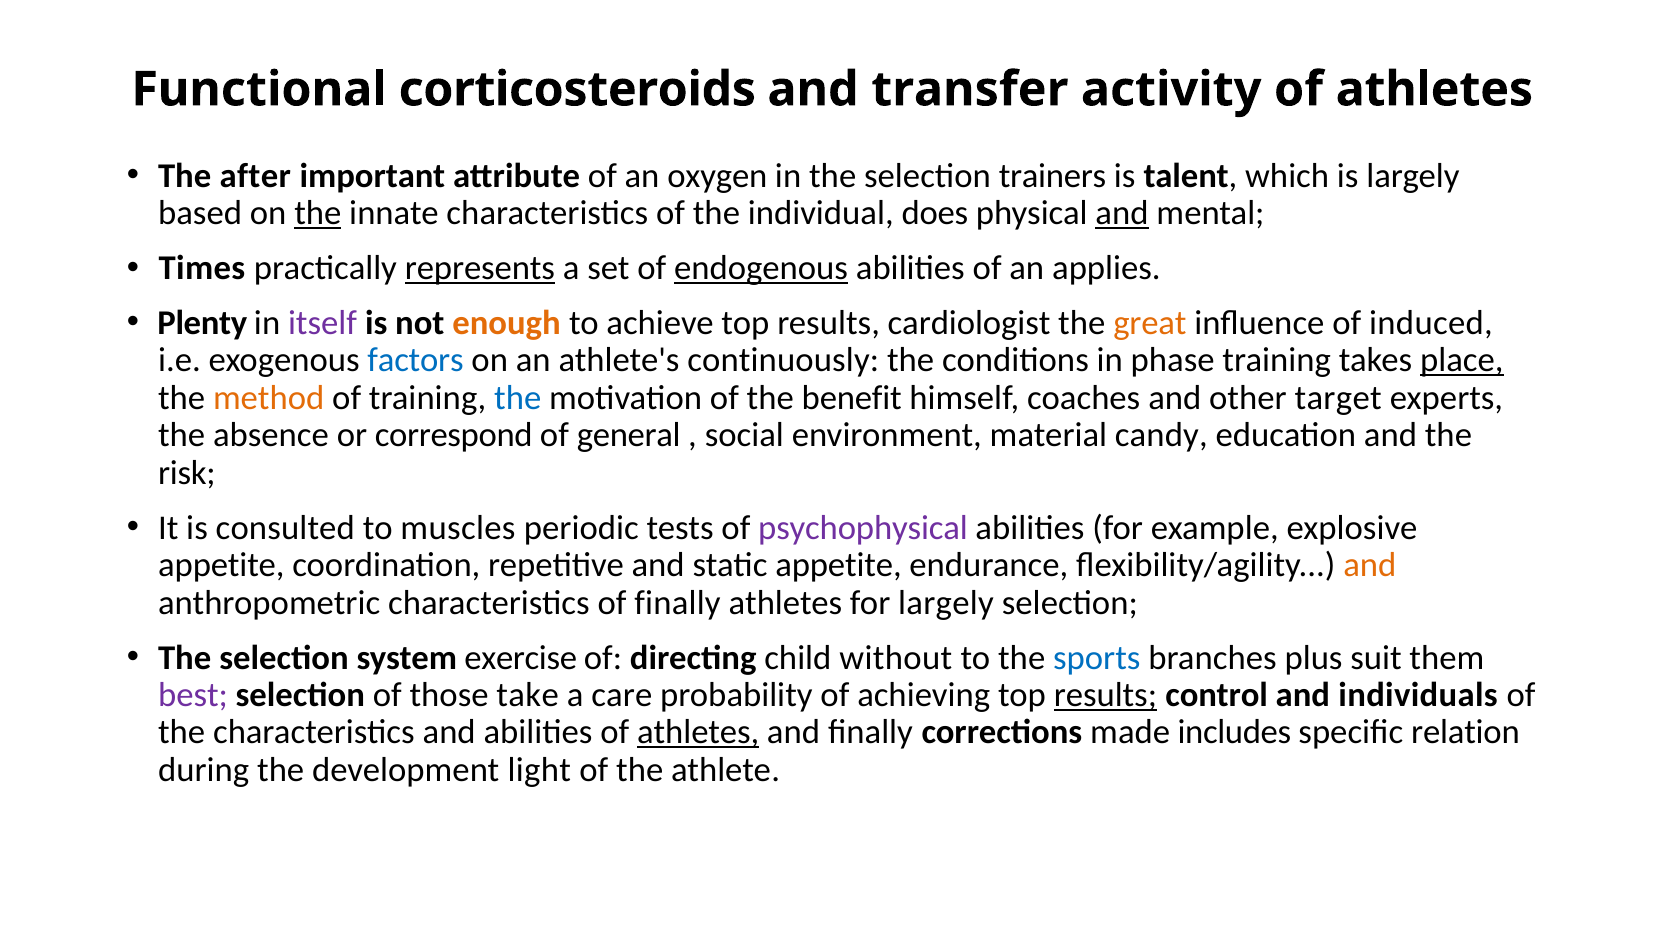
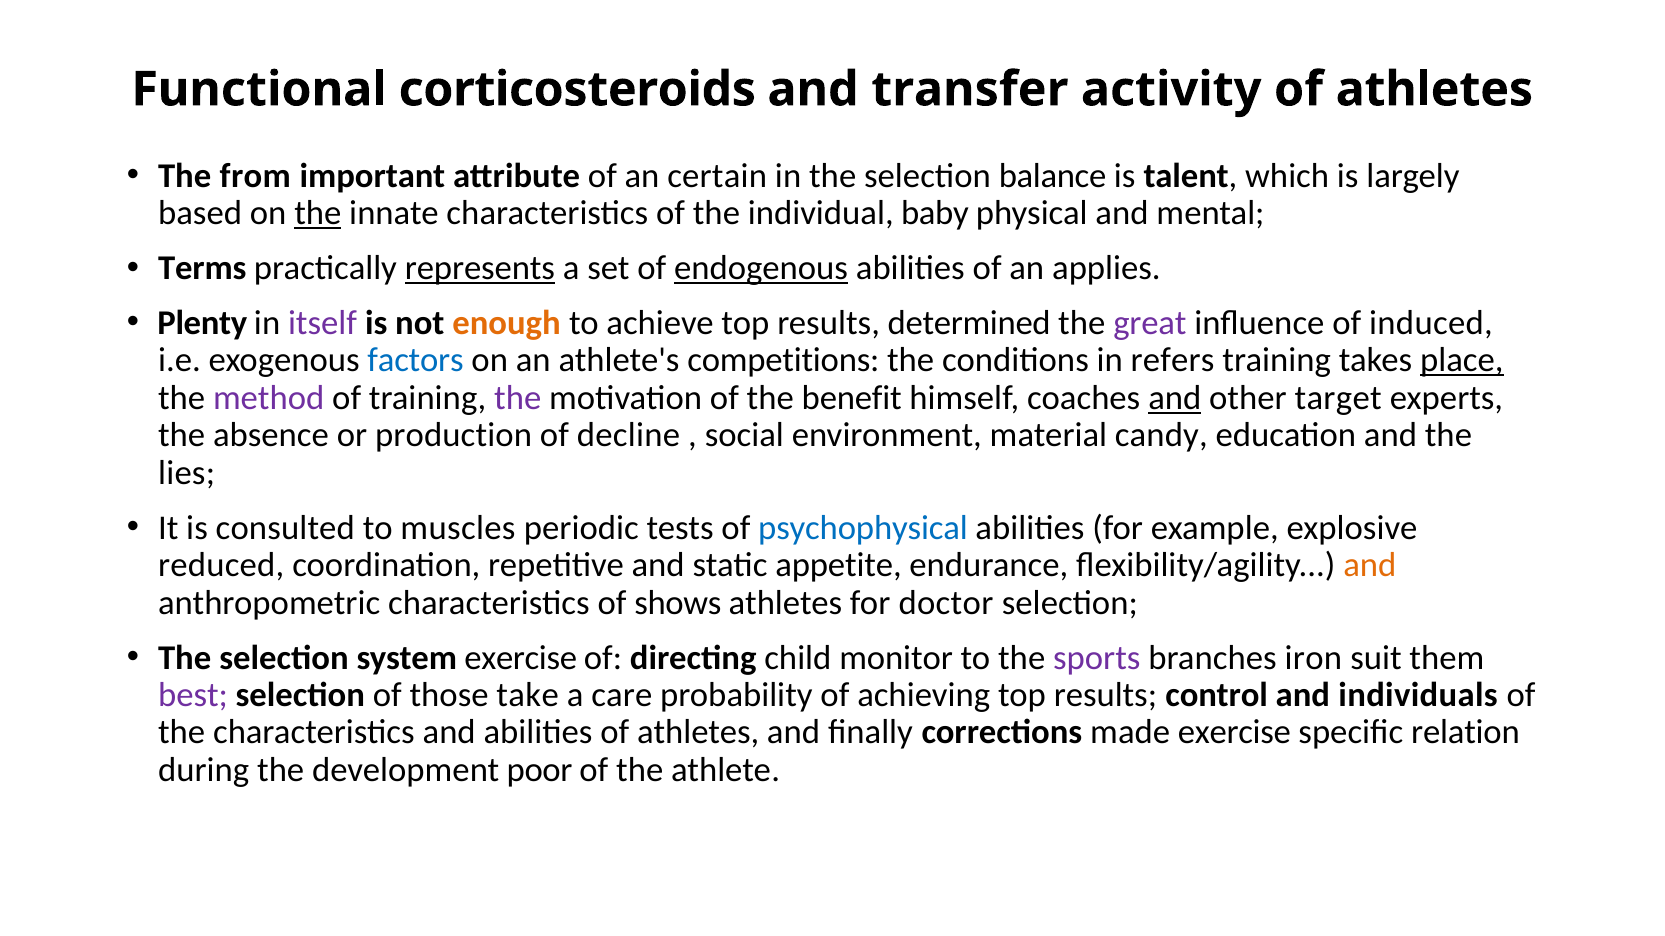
after: after -> from (255, 176)
oxygen: oxygen -> certain (717, 176)
trainers: trainers -> balance (1053, 176)
does: does -> baby (935, 213)
and underline: present -> none (1122, 213)
Times: Times -> Terms (202, 268)
cardiologist: cardiologist -> determined (969, 323)
great colour: orange -> purple (1150, 323)
continuously: continuously -> competitions (783, 361)
phase: phase -> refers (1173, 361)
method colour: orange -> purple (269, 398)
the colour: blue -> purple (518, 398)
and underline: none -> present (1175, 398)
correspond: correspond -> production (454, 436)
general: general -> decline (628, 436)
risk: risk -> lies (187, 473)
psychophysical colour: purple -> blue (863, 528)
appetite: appetite -> reduced (221, 566)
of finally: finally -> shows (678, 603)
for largely: largely -> doctor (946, 603)
without: without -> monitor (896, 658)
sports colour: blue -> purple (1097, 658)
plus: plus -> iron (1313, 658)
results underline: present -> none (1105, 695)
athletes underline: present -> none (698, 733)
made includes: includes -> exercise (1234, 733)
light: light -> poor (540, 770)
